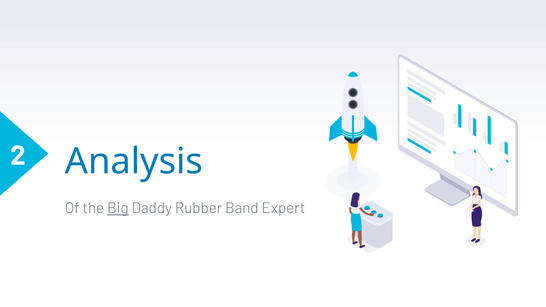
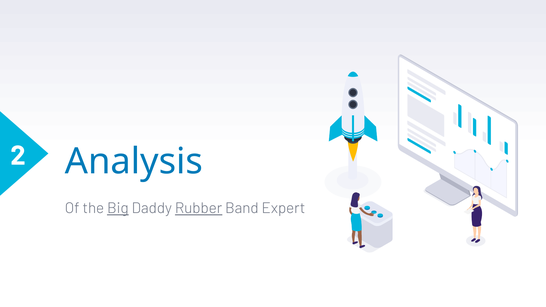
Rubber underline: none -> present (199, 208)
